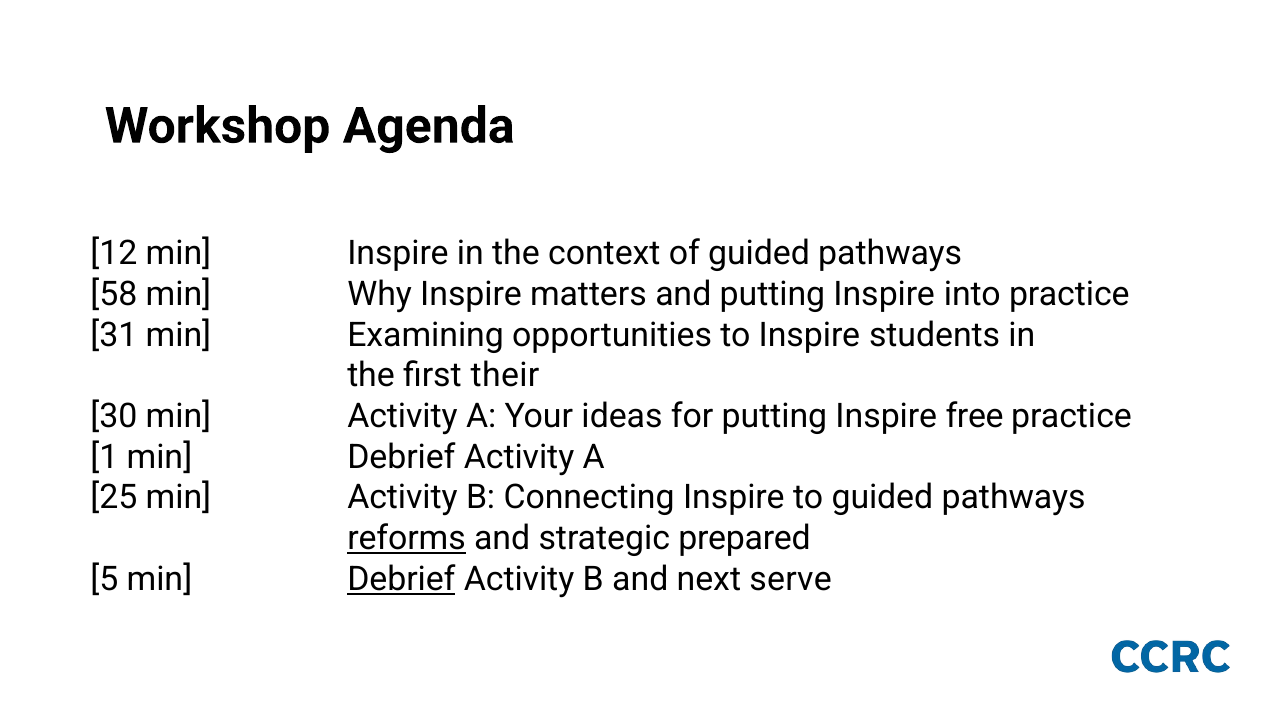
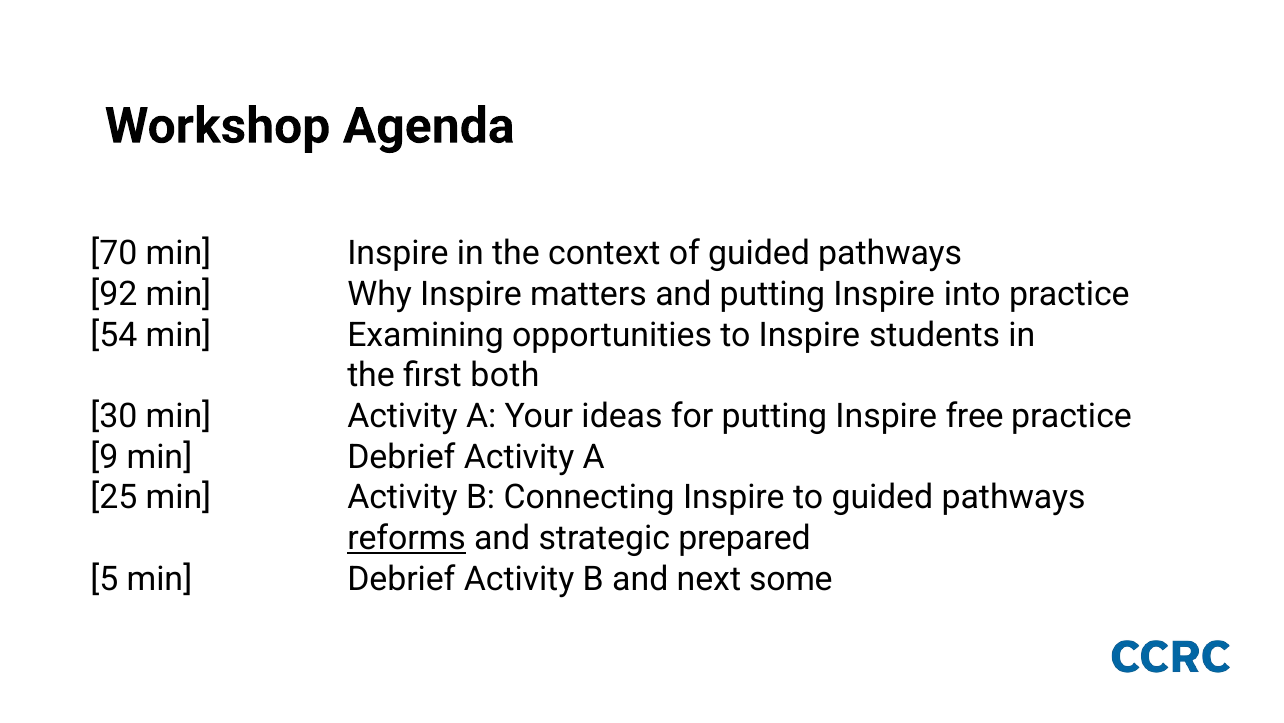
12: 12 -> 70 (114, 253)
58: 58 -> 92 (114, 294)
31: 31 -> 54 (114, 335)
their: their -> both (505, 375)
1: 1 -> 9 (104, 457)
Debrief underline: present -> none (401, 579)
serve: serve -> some (791, 579)
